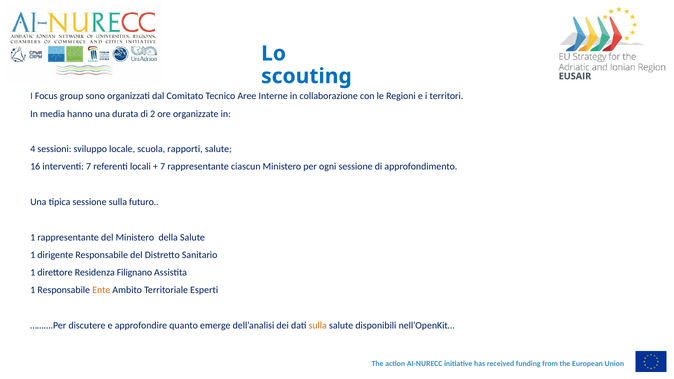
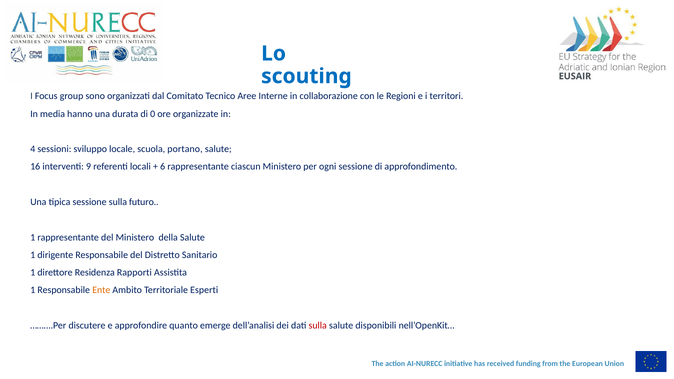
2: 2 -> 0 (153, 114)
rapporti: rapporti -> portano (185, 149)
interventi 7: 7 -> 9 (89, 167)
7: 7 -> 6 (163, 167)
Filignano: Filignano -> Rapporti (134, 273)
sulla colour: orange -> red (318, 326)
